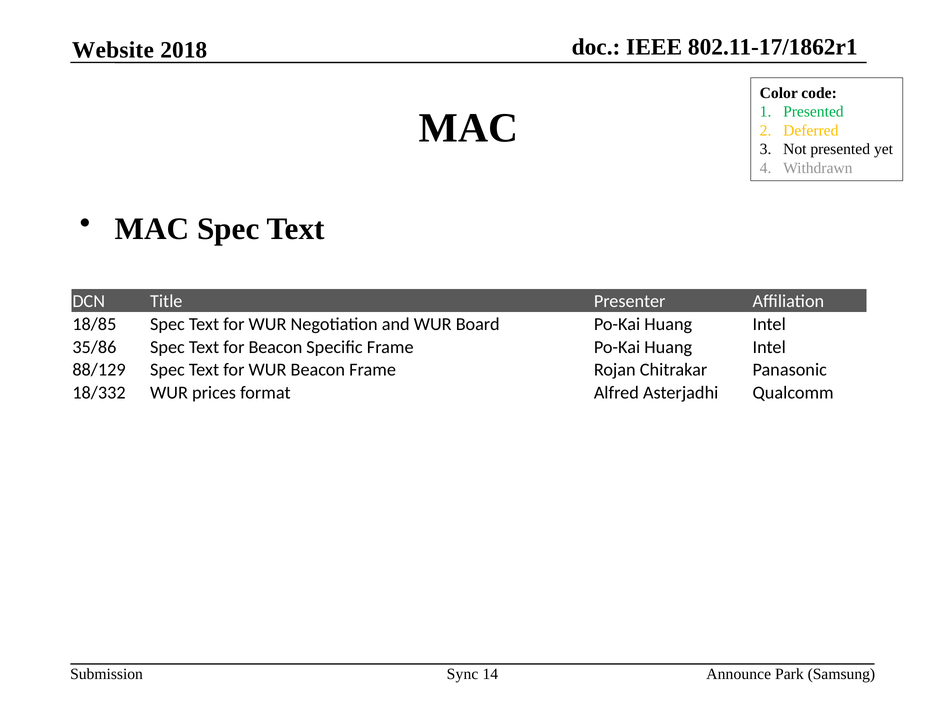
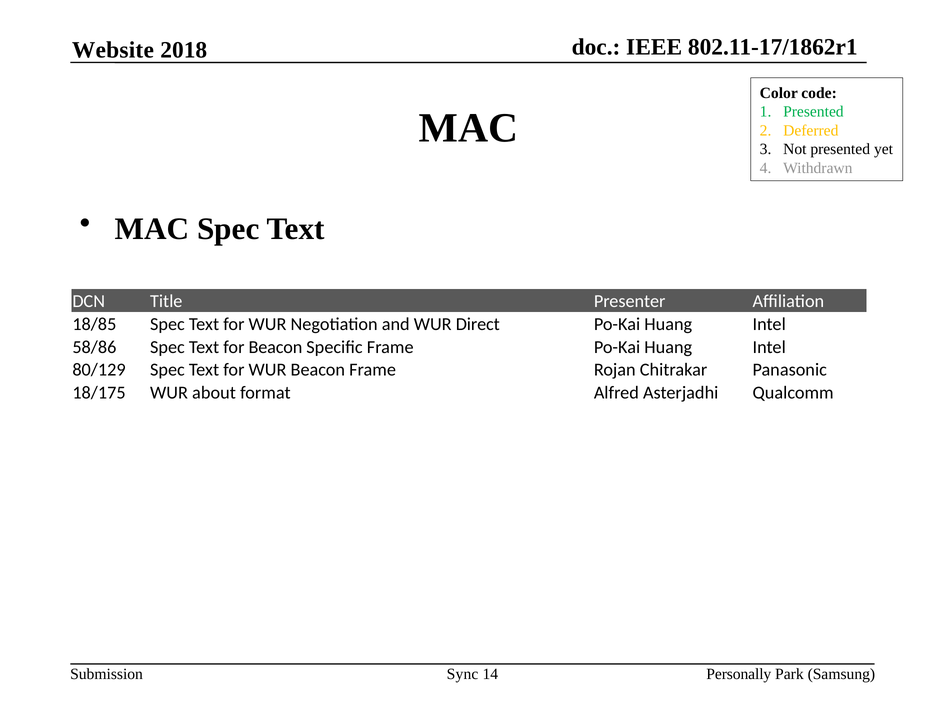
Board: Board -> Direct (478, 324)
35/86: 35/86 -> 58/86 (94, 347)
88/129: 88/129 -> 80/129 (99, 370)
18/332: 18/332 -> 18/175 (99, 393)
prices: prices -> about (214, 393)
Announce: Announce -> Personally (739, 674)
